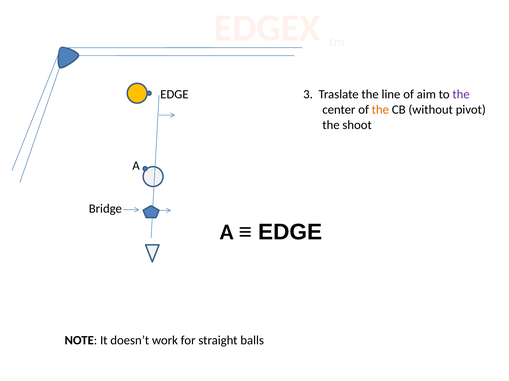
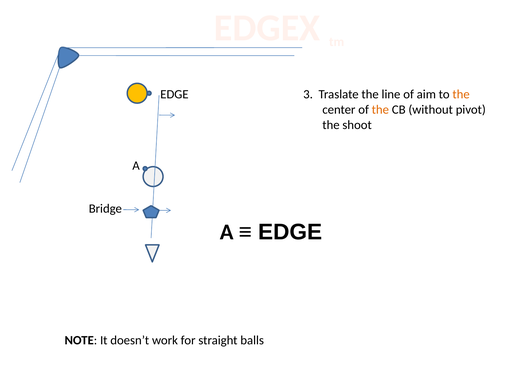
the colour: purple -> orange (461, 95)
